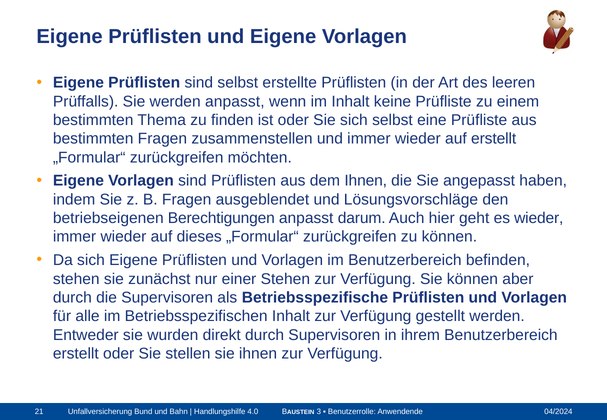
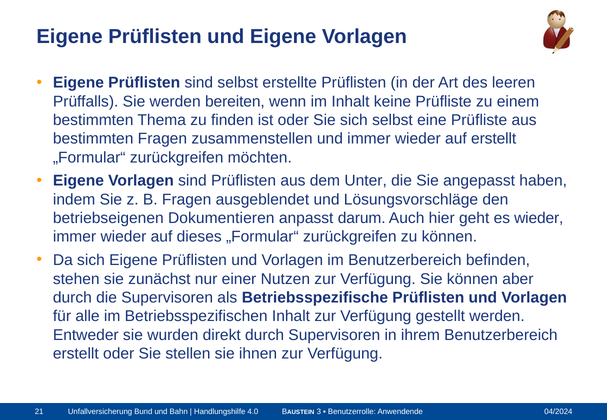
werden anpasst: anpasst -> bereiten (235, 102)
dem Ihnen: Ihnen -> Unter (366, 181)
Berechtigungen: Berechtigungen -> Dokumentieren (221, 218)
einer Stehen: Stehen -> Nutzen (285, 279)
